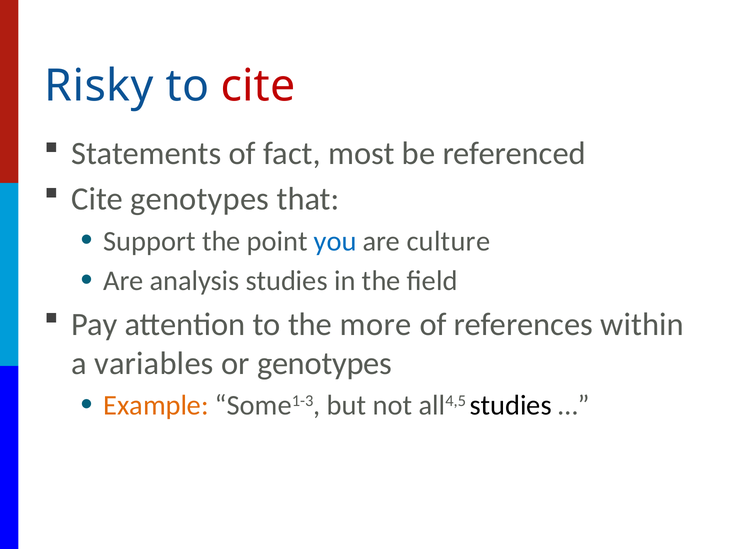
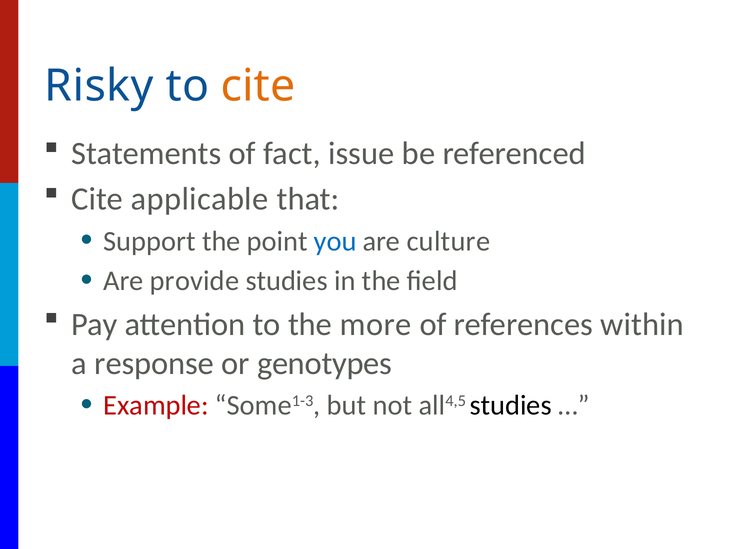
cite colour: red -> orange (258, 86)
most: most -> issue (361, 154)
Cite genotypes: genotypes -> applicable (200, 199)
analysis: analysis -> provide (195, 281)
variables: variables -> response (154, 364)
Example colour: orange -> red (156, 406)
